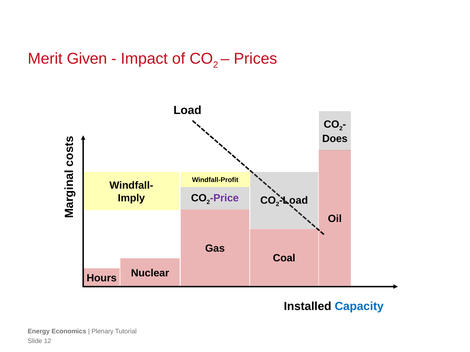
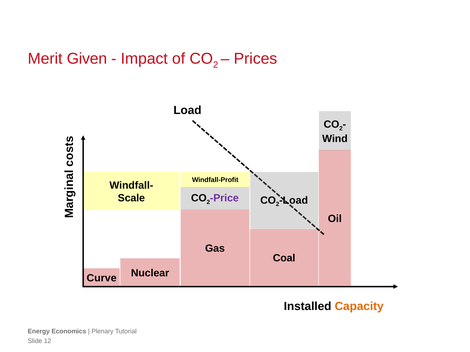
Does: Does -> Wind (335, 139)
Imply: Imply -> Scale (131, 198)
Hours: Hours -> Curve (102, 278)
Capacity colour: blue -> orange (359, 307)
